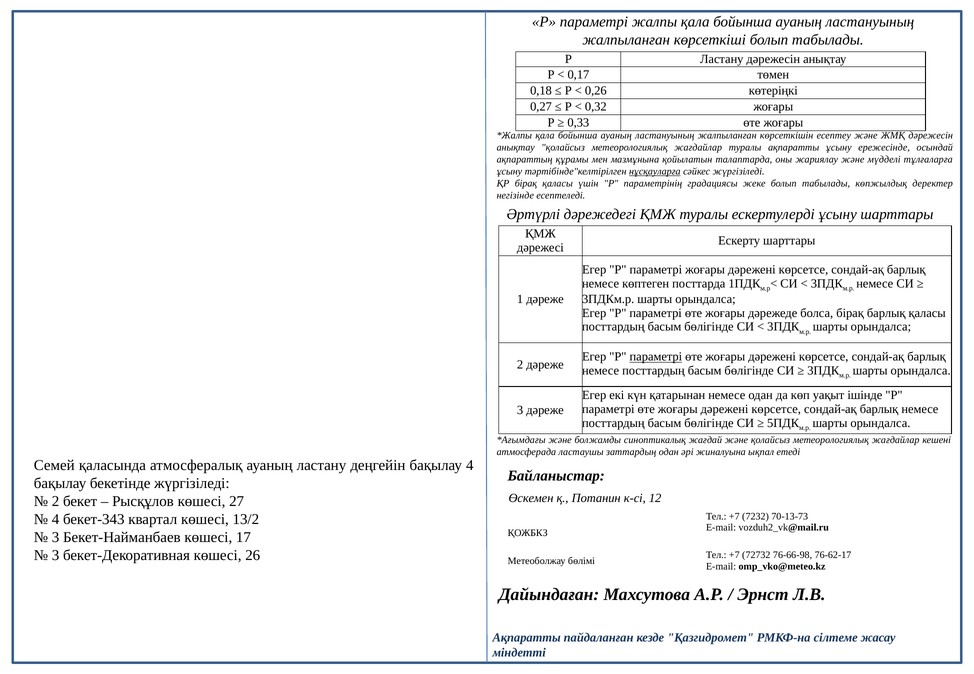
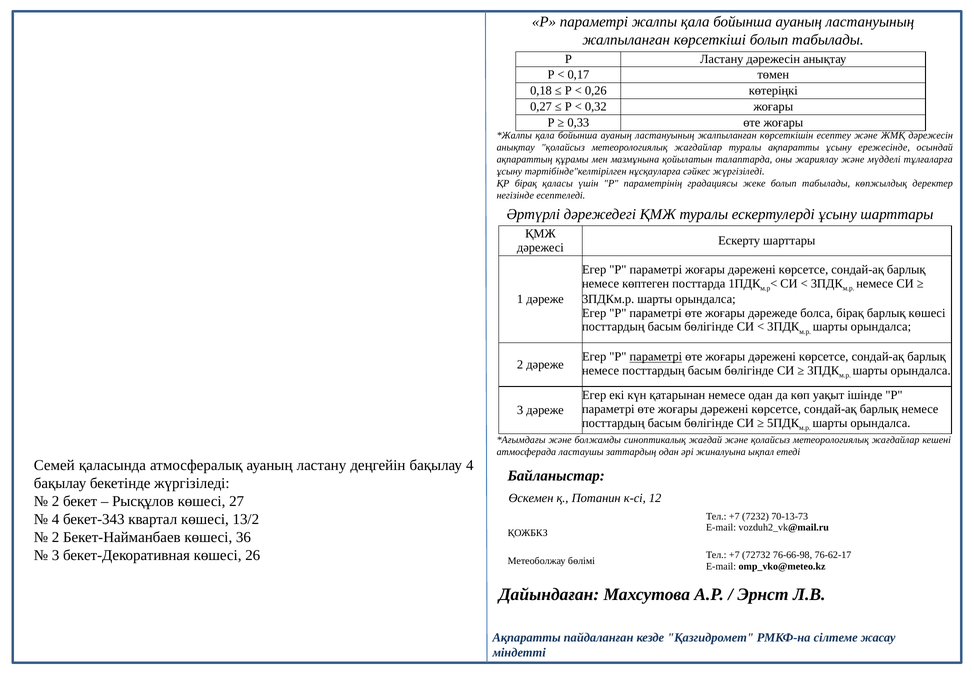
нұсқауларға underline: present -> none (655, 171)
барлық қаласы: қаласы -> көшесі (927, 313)
3: 3 -> 2 (56, 537)
17: 17 -> 36 (243, 537)
